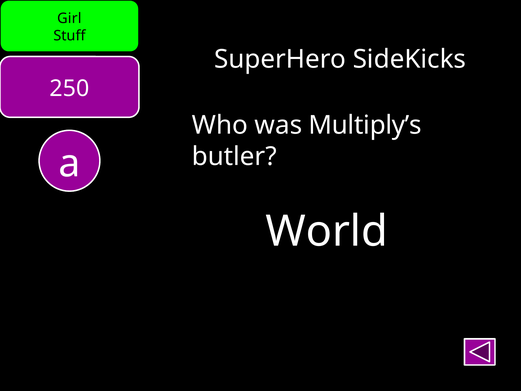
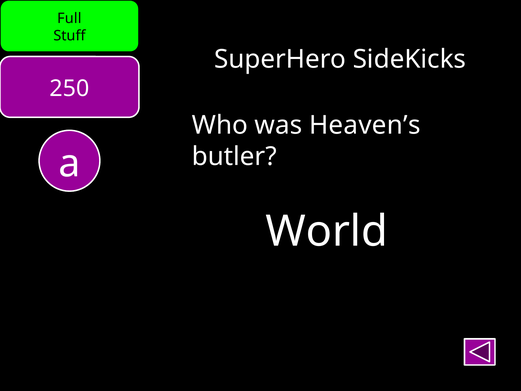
Girl: Girl -> Full (69, 18)
Multiply’s: Multiply’s -> Heaven’s (365, 125)
